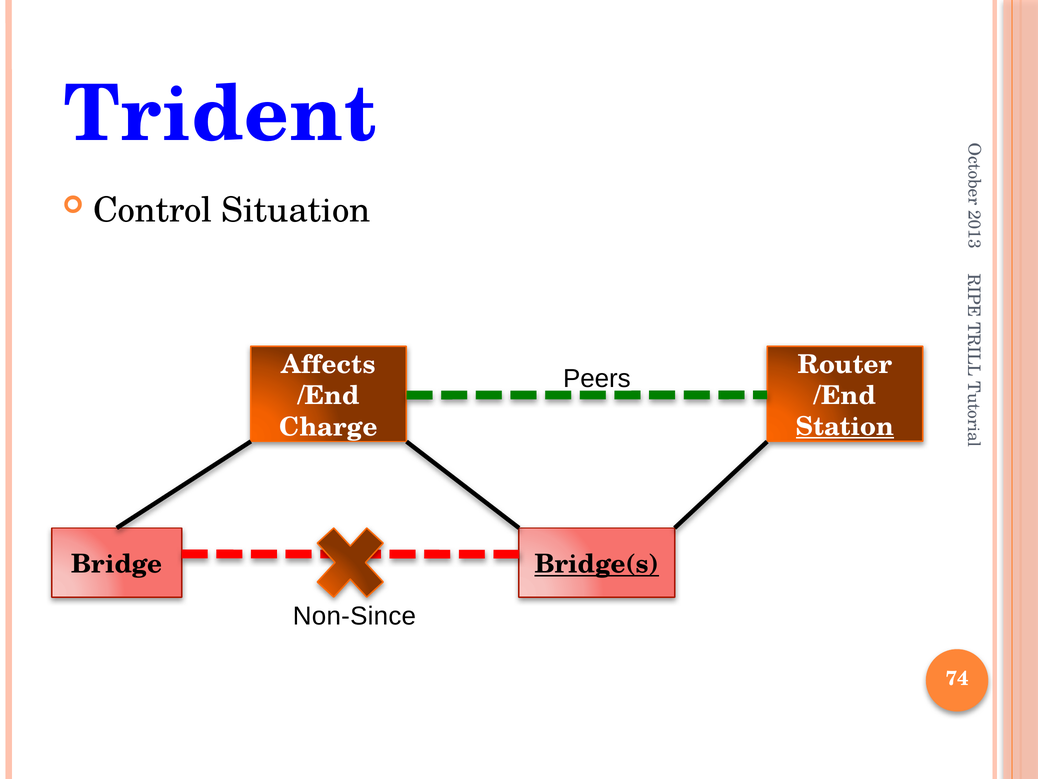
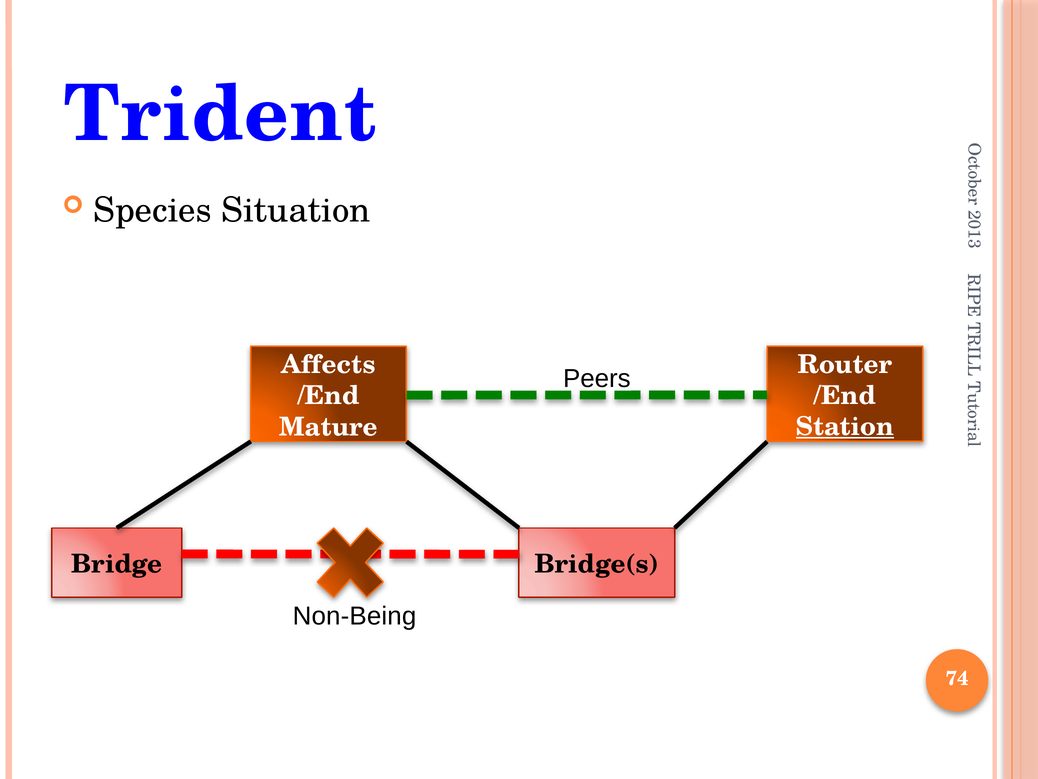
Control: Control -> Species (152, 210)
Charge: Charge -> Mature (329, 427)
Bridge(s underline: present -> none (597, 564)
Non-Since: Non-Since -> Non-Being (355, 616)
